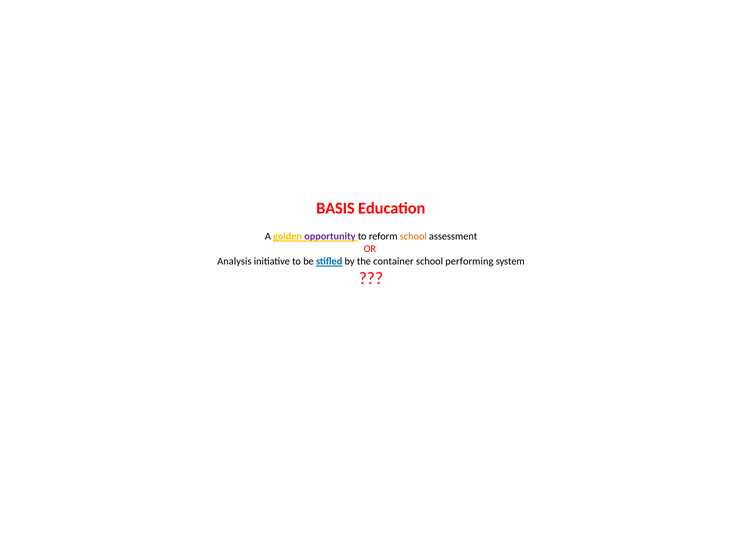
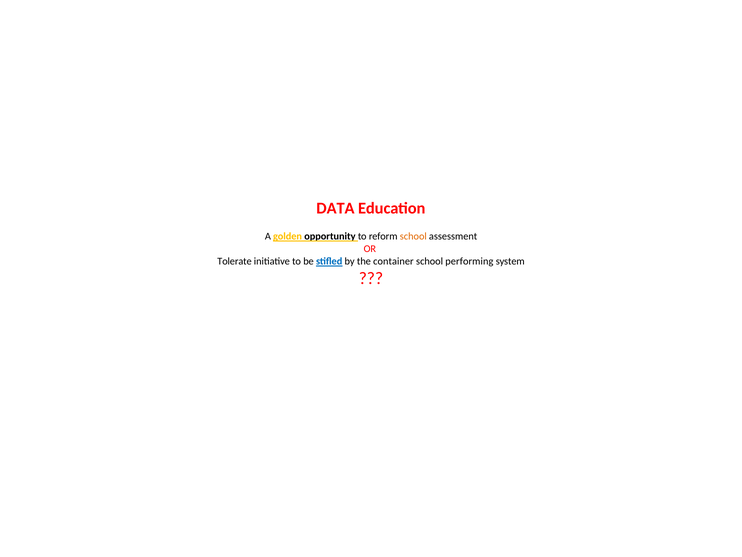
BASIS: BASIS -> DATA (335, 208)
opportunity colour: purple -> black (330, 236)
Analysis: Analysis -> Tolerate (235, 261)
